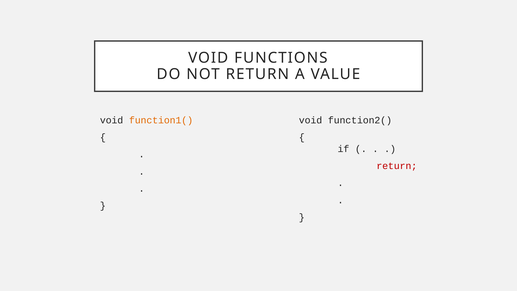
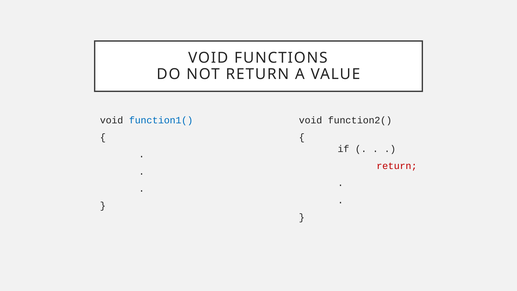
function1( colour: orange -> blue (161, 120)
